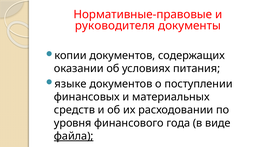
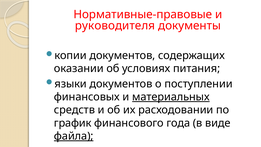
языке: языке -> языки (71, 84)
материальных underline: none -> present (171, 97)
уровня: уровня -> график (73, 123)
